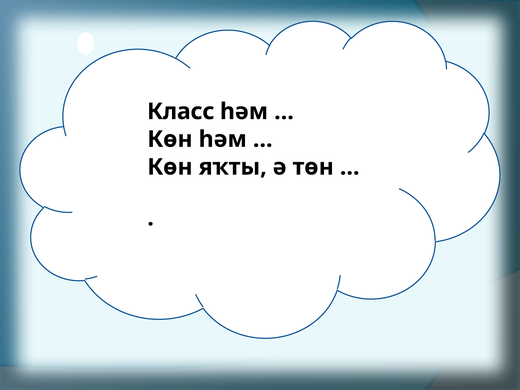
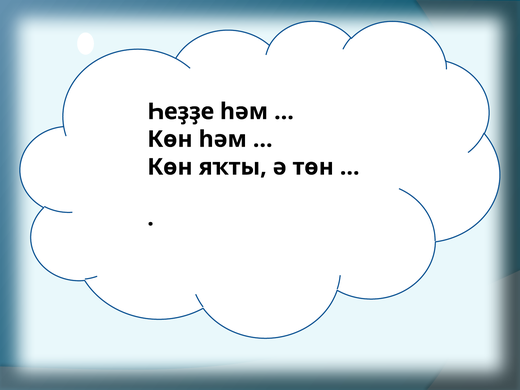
Класс: Класс -> Һеҙҙе (181, 111)
